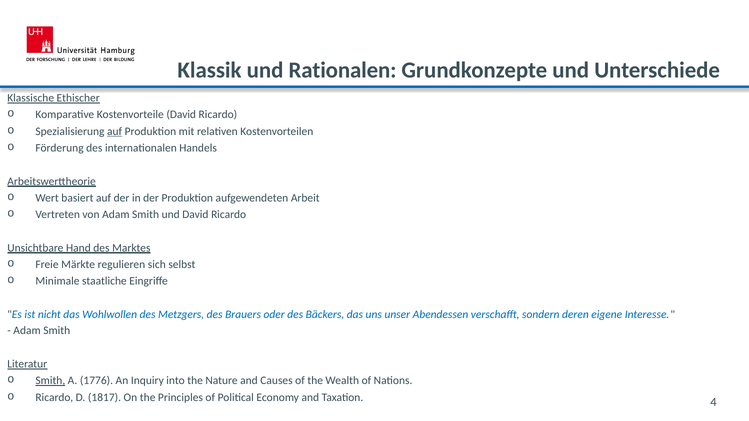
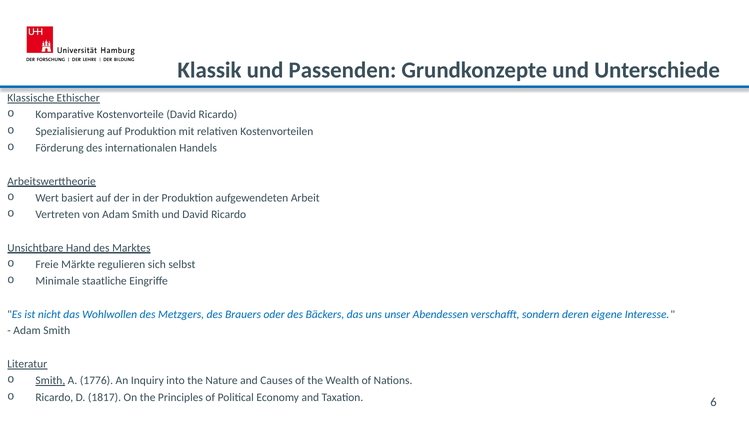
Rationalen: Rationalen -> Passenden (342, 70)
auf underline: present -> none (115, 131)
4: 4 -> 6 (713, 402)
